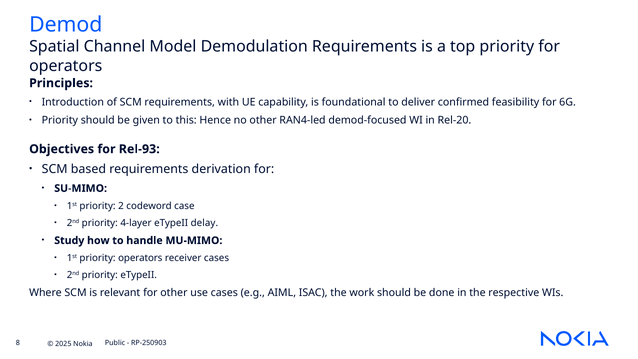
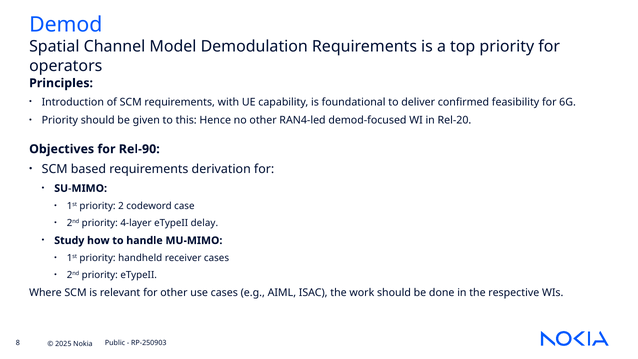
Rel-93: Rel-93 -> Rel-90 (139, 149)
priority operators: operators -> handheld (140, 258)
